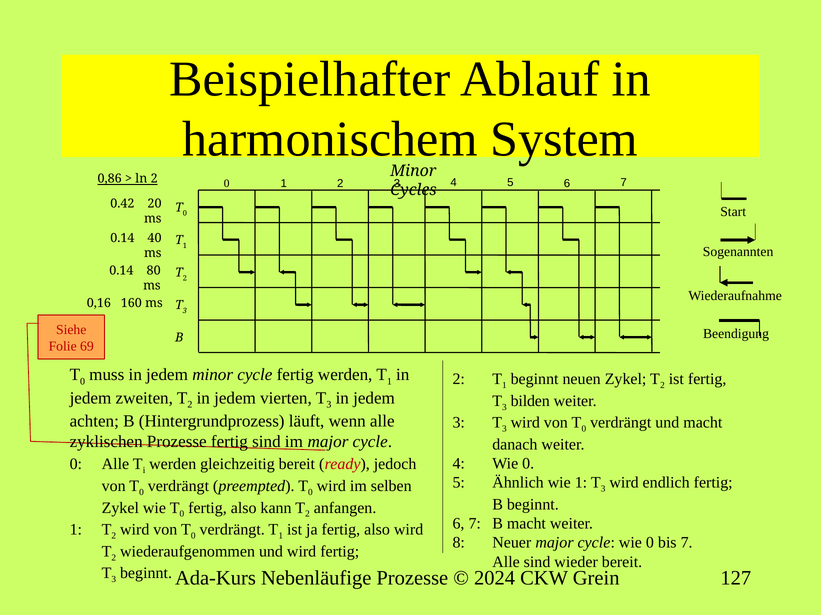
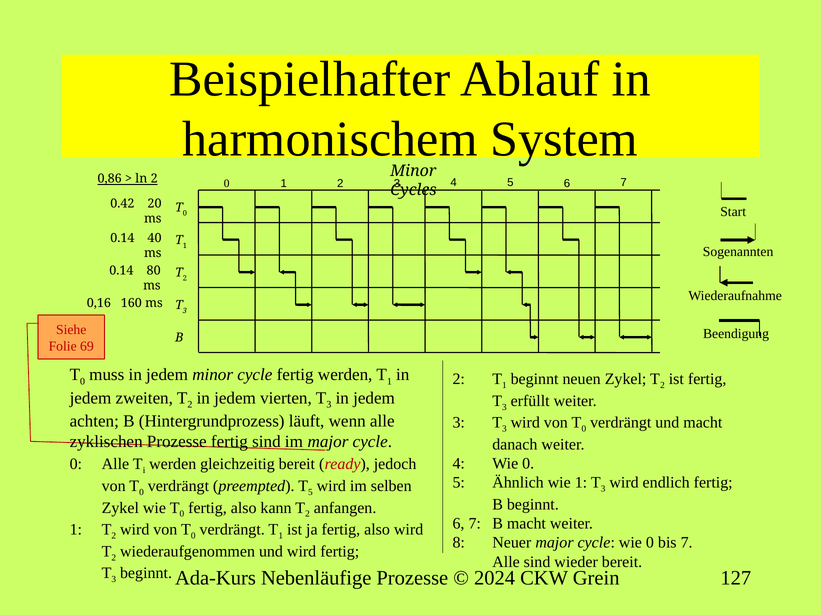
bilden: bilden -> erfüllt (530, 401)
0: 0 -> 5 (310, 493)
